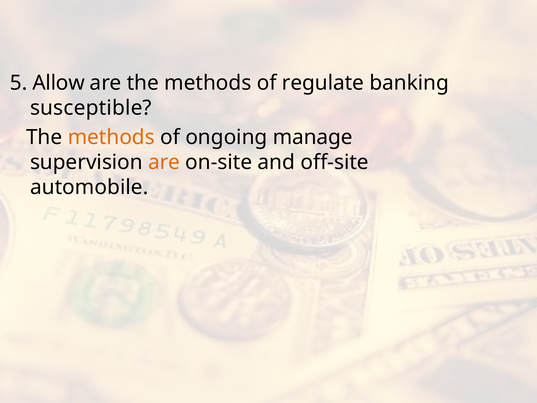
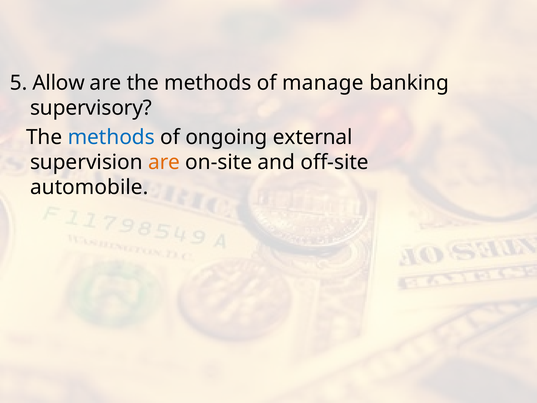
regulate: regulate -> manage (323, 83)
susceptible: susceptible -> supervisory (91, 108)
methods colour: orange -> blue (111, 137)
manage: manage -> external (313, 137)
